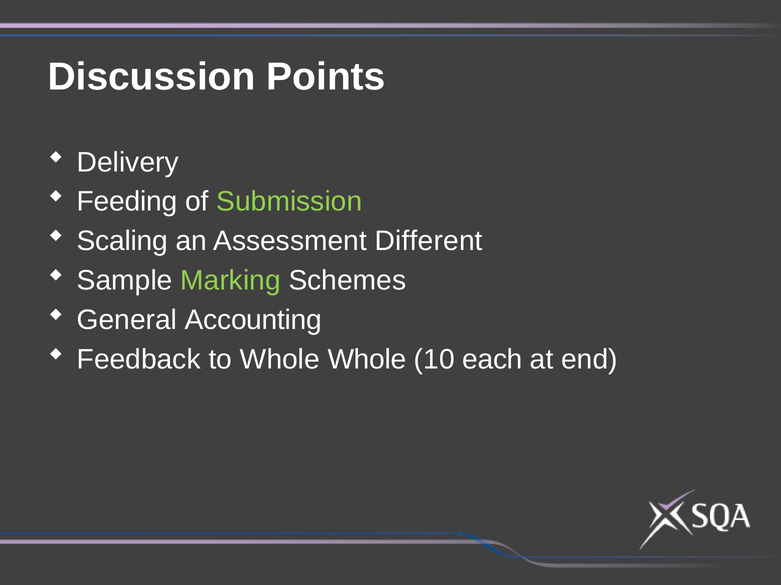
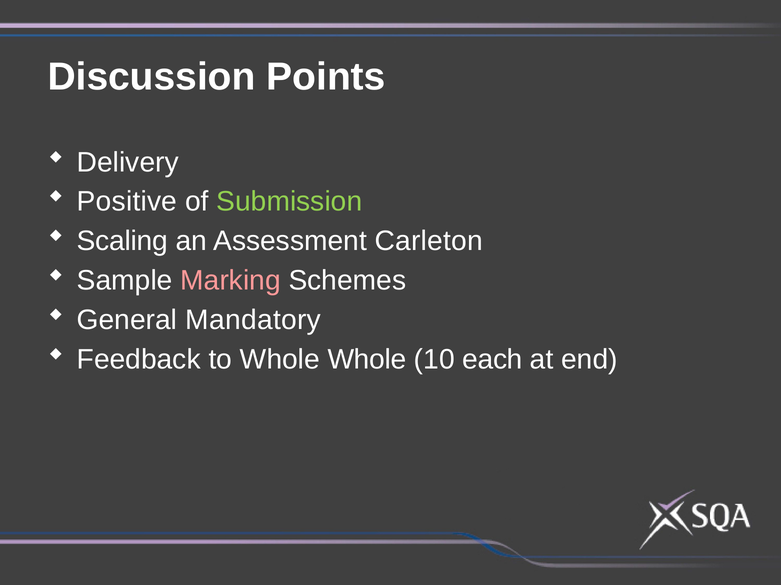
Feeding: Feeding -> Positive (127, 202)
Different: Different -> Carleton (429, 241)
Marking colour: light green -> pink (231, 281)
Accounting: Accounting -> Mandatory (253, 320)
